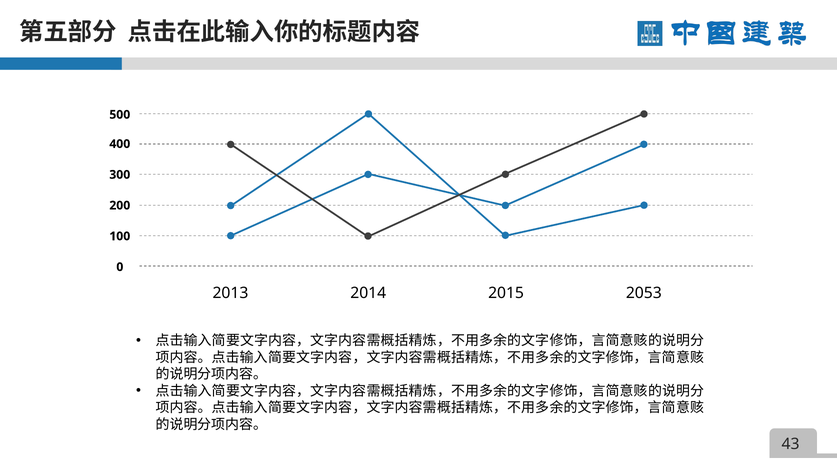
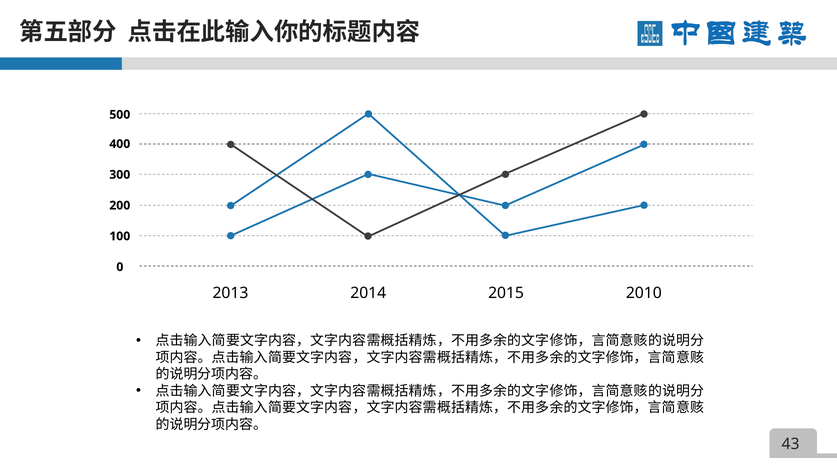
2053: 2053 -> 2010 (644, 293)
